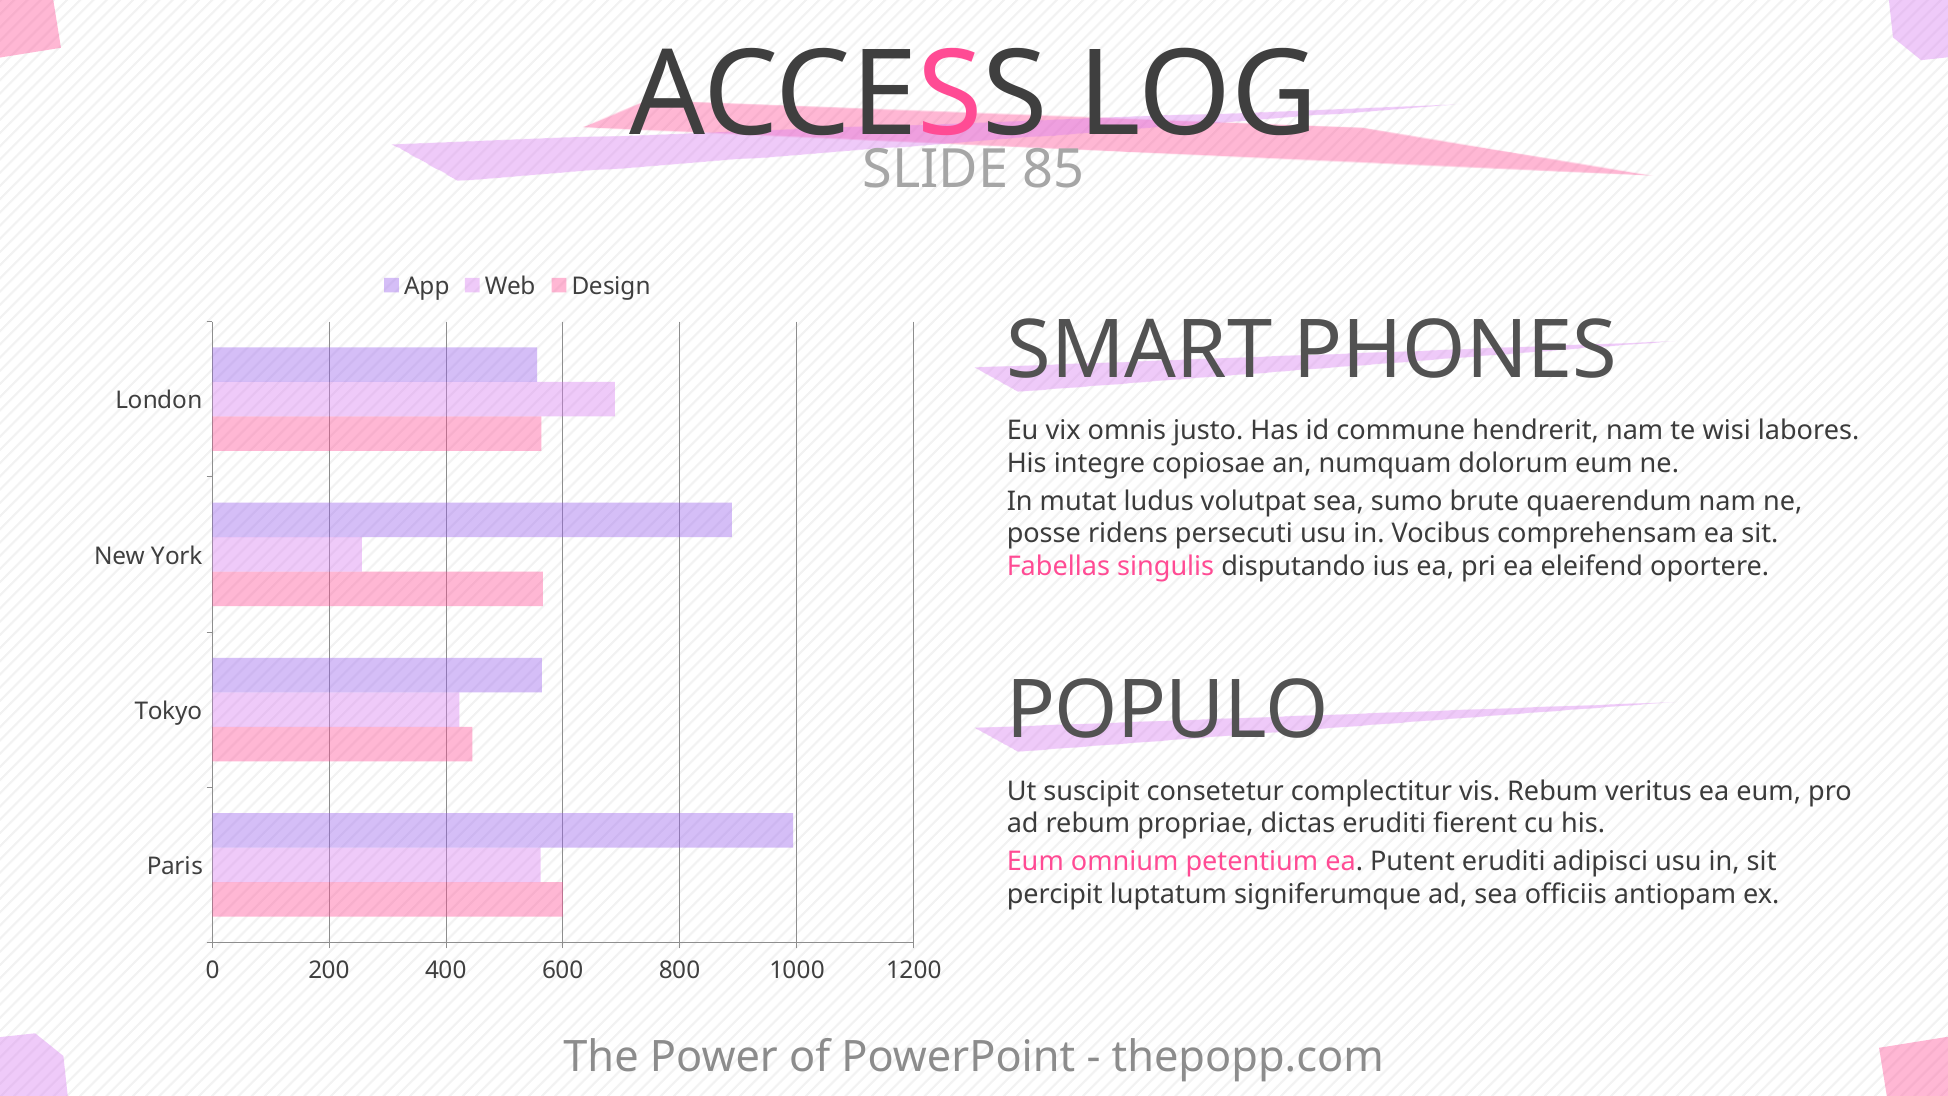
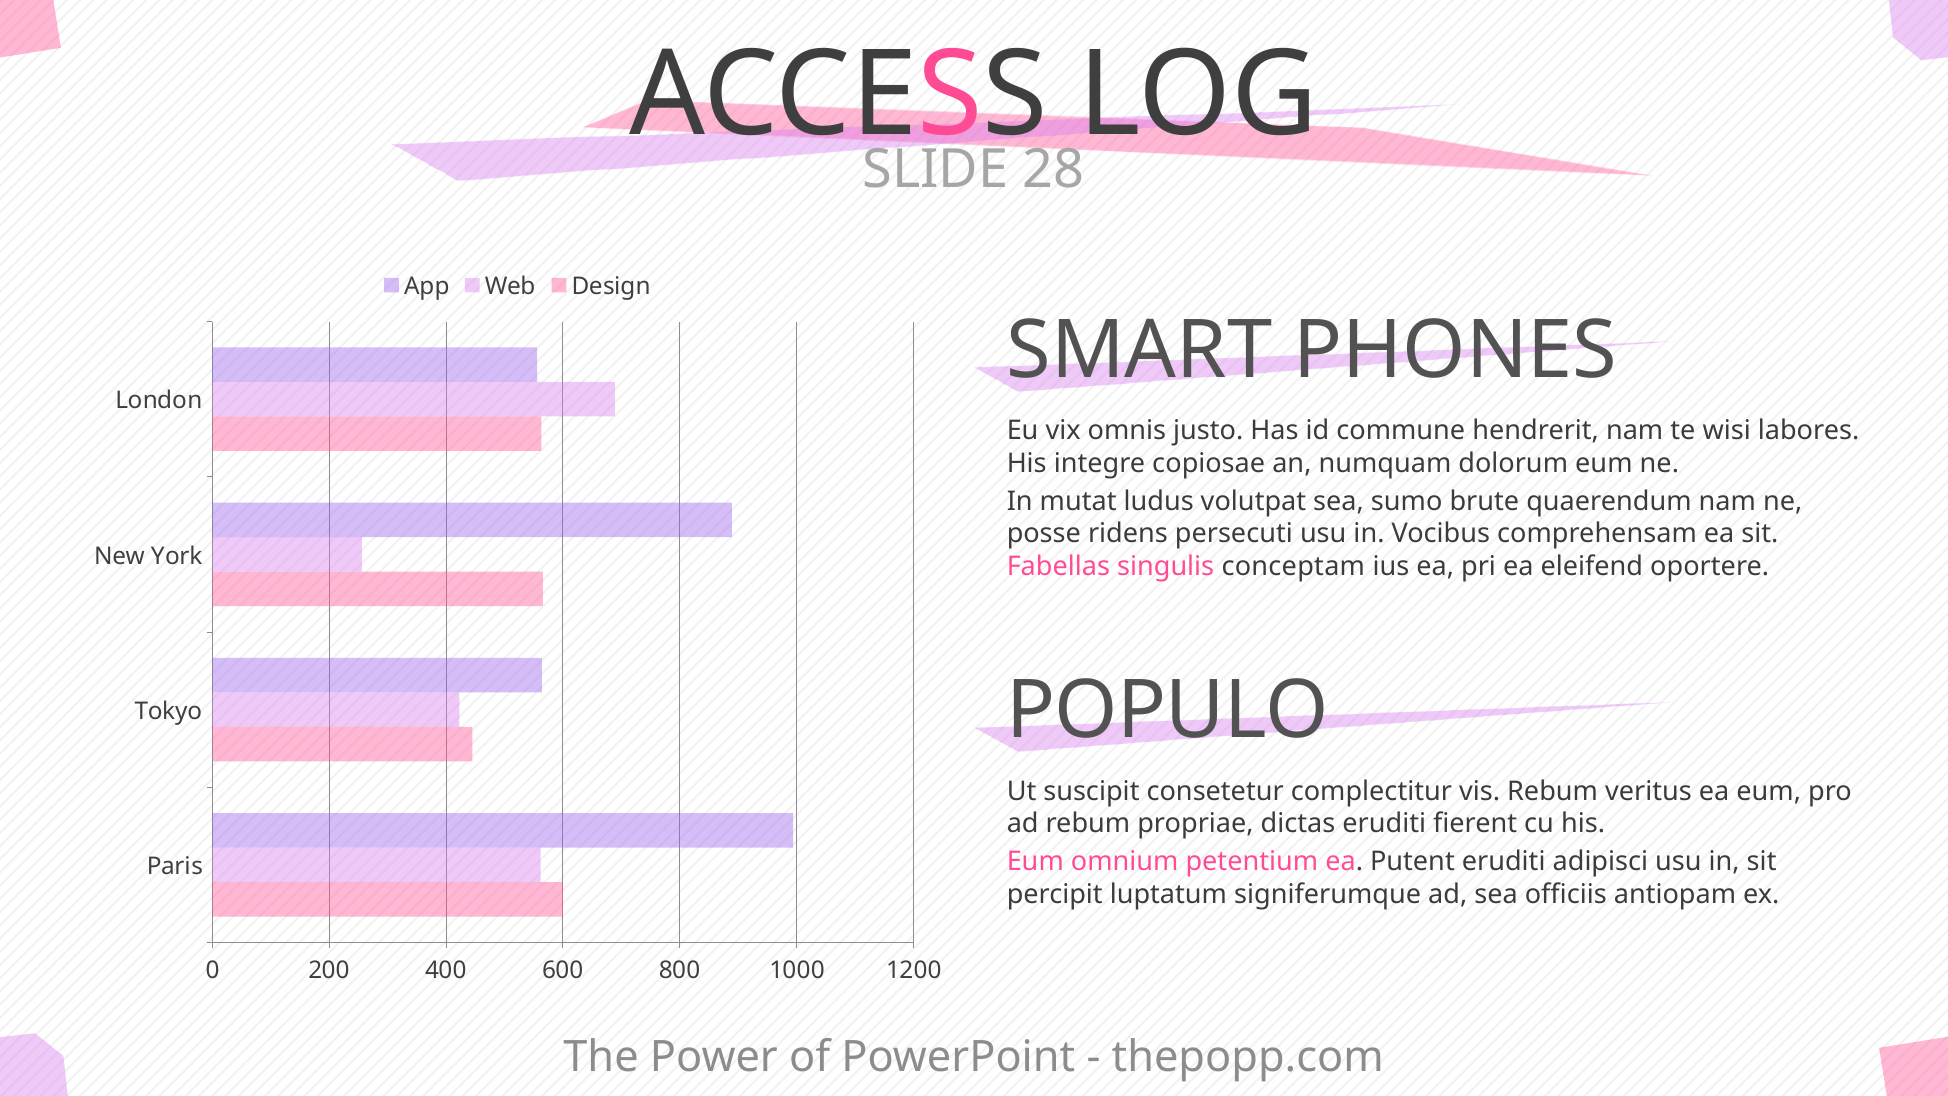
85: 85 -> 28 (1053, 170)
disputando: disputando -> conceptam (1293, 566)
